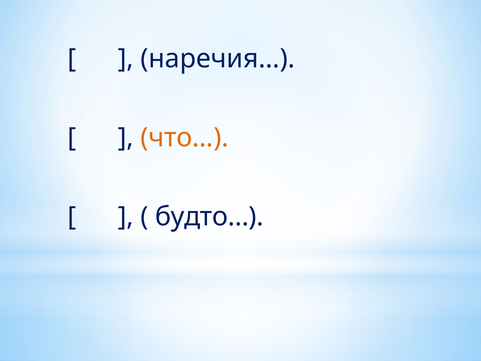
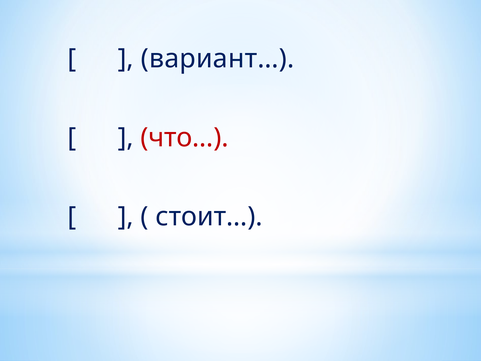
наречия…: наречия… -> вариант… (218, 59)
что… colour: orange -> red (184, 138)
будто…: будто… -> стоит… (209, 216)
